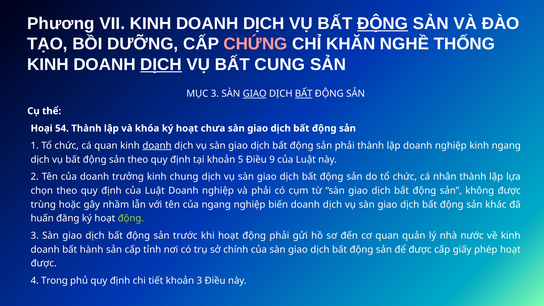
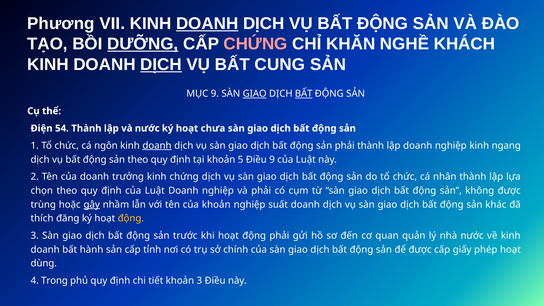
DOANH underline: none -> present (207, 24)
ĐỘNG underline: present -> none (383, 24)
DƯỠNG underline: none -> present (143, 44)
THỐNG: THỐNG -> KHÁCH (464, 44)
MỤC 3: 3 -> 9 (215, 94)
Hoại: Hoại -> Điện (42, 128)
và khóa: khóa -> nước (147, 128)
cá quan: quan -> ngôn (106, 146)
kinh chung: chung -> chứng (184, 177)
gây underline: none -> present (92, 205)
của ngang: ngang -> khoản (216, 205)
biến: biến -> suất (278, 205)
huấn: huấn -> thích (42, 218)
động colour: light green -> yellow (131, 218)
được: được -> dùng (44, 263)
